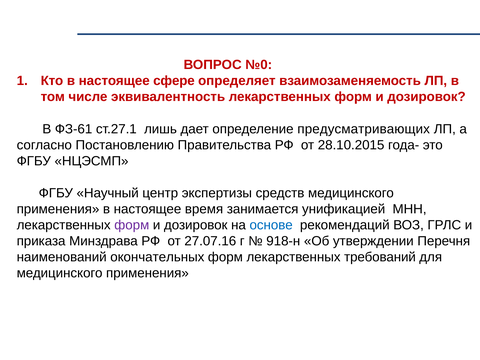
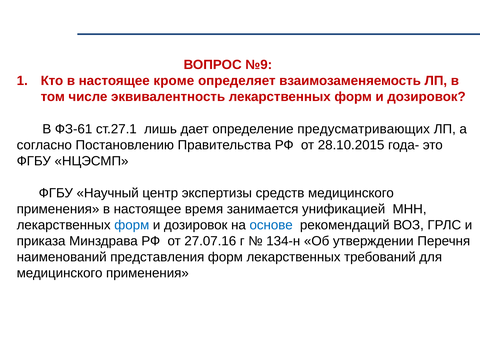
№0: №0 -> №9 (259, 65)
сфере: сфере -> кроме (174, 81)
форм colour: purple -> blue (132, 225)
918-н: 918-н -> 134-н (283, 241)
окончательных: окончательных -> представления (157, 257)
